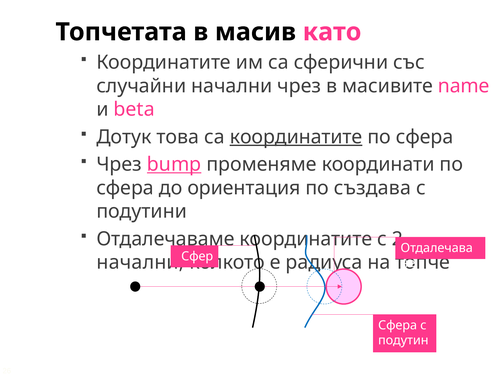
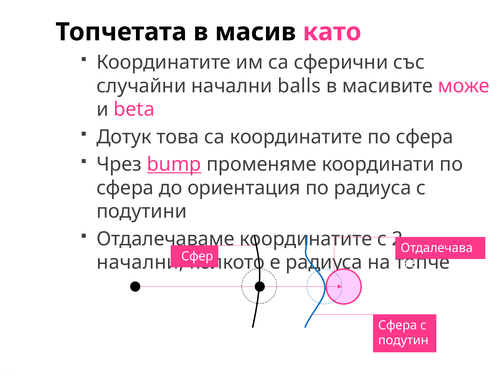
начални чрез: чрез -> balls (299, 86)
name: name -> може (464, 86)
координатите underline: present -> none (296, 137)
по създава: създава -> радиуса (373, 188)
